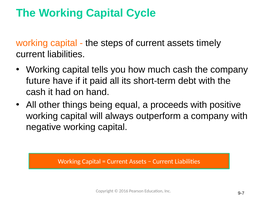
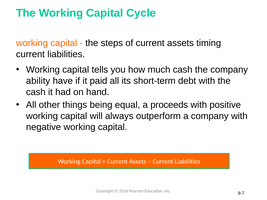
timely: timely -> timing (209, 43)
future: future -> ability (38, 81)
